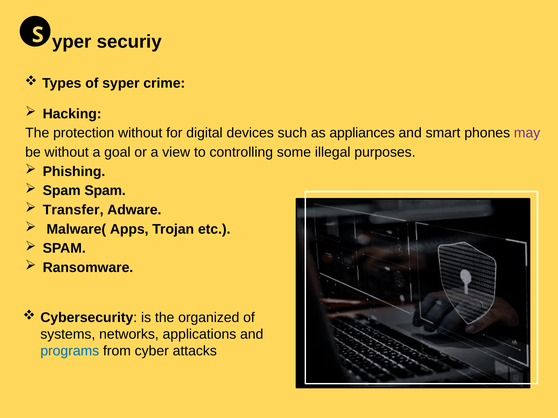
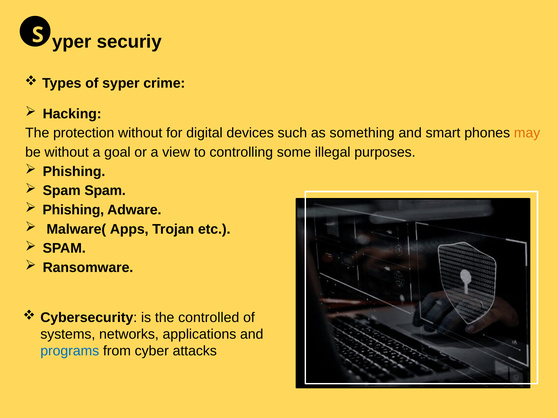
appliances: appliances -> something (362, 133)
may colour: purple -> orange (527, 133)
Transfer: Transfer -> Phishing (73, 210)
organized: organized -> controlled (209, 318)
